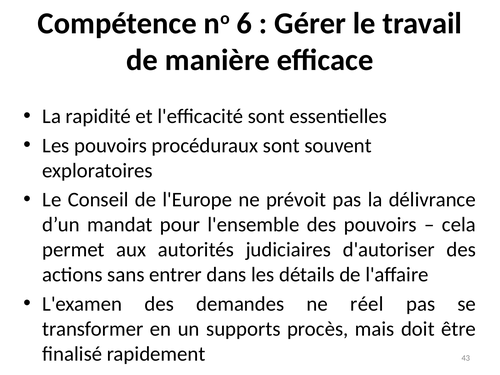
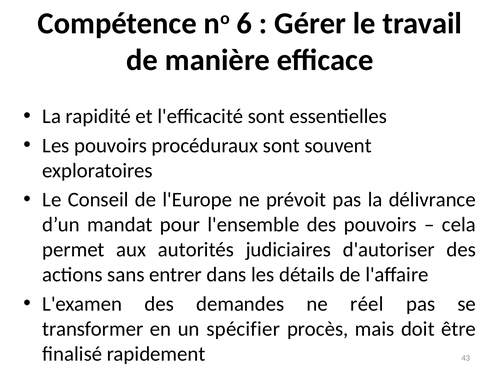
supports: supports -> spécifier (243, 329)
